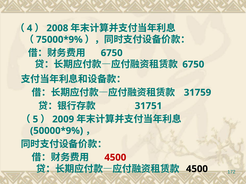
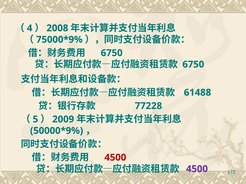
31759: 31759 -> 61488 (198, 93)
31751: 31751 -> 77228 (148, 106)
4500 colour: black -> purple (197, 169)
